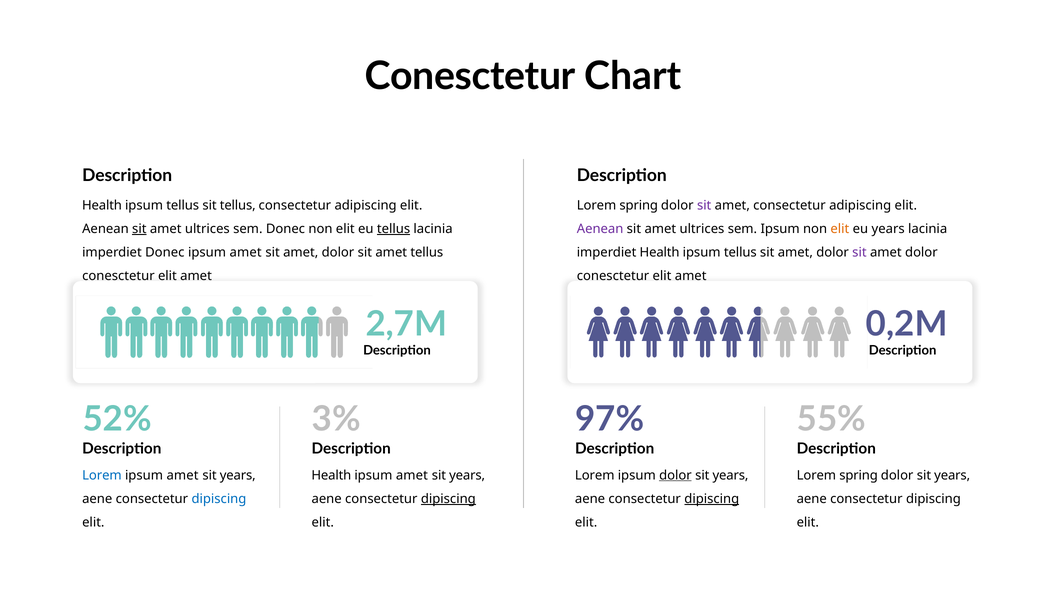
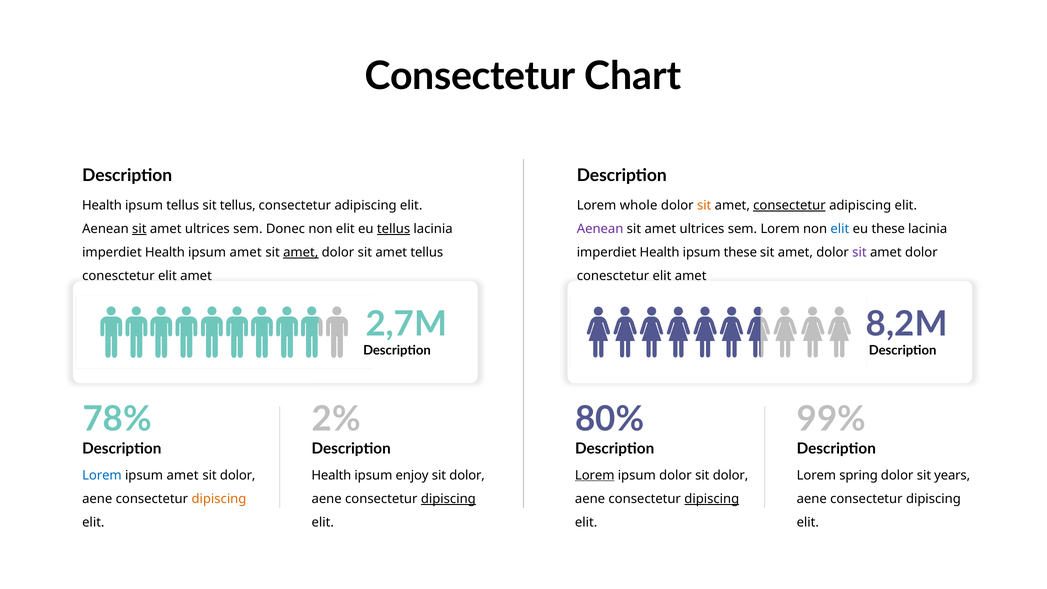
Conesctetur: Conesctetur -> Consectetur (470, 76)
spring: spring -> whole (639, 205)
sit colour: purple -> orange (704, 205)
consectetur underline: none -> present (789, 205)
sem Ipsum: Ipsum -> Lorem (780, 229)
elit colour: orange -> blue (840, 229)
eu years: years -> these (888, 229)
Donec: Donec -> Health (165, 252)
amet underline: none -> present (301, 252)
tellus: tellus -> these (740, 252)
0,2M: 0,2M -> 8,2M (907, 324)
52%: 52% -> 78% (117, 419)
3%: 3% -> 2% (336, 419)
97%: 97% -> 80% (610, 419)
55%: 55% -> 99% (831, 419)
years: years -> dolor (238, 475)
amet: amet -> enjoy (412, 475)
years: years -> dolor (467, 475)
Lorem underline: none -> present (595, 475)
dolor underline: present -> none (675, 475)
years: years -> dolor (731, 475)
dipiscing colour: blue -> orange (219, 499)
